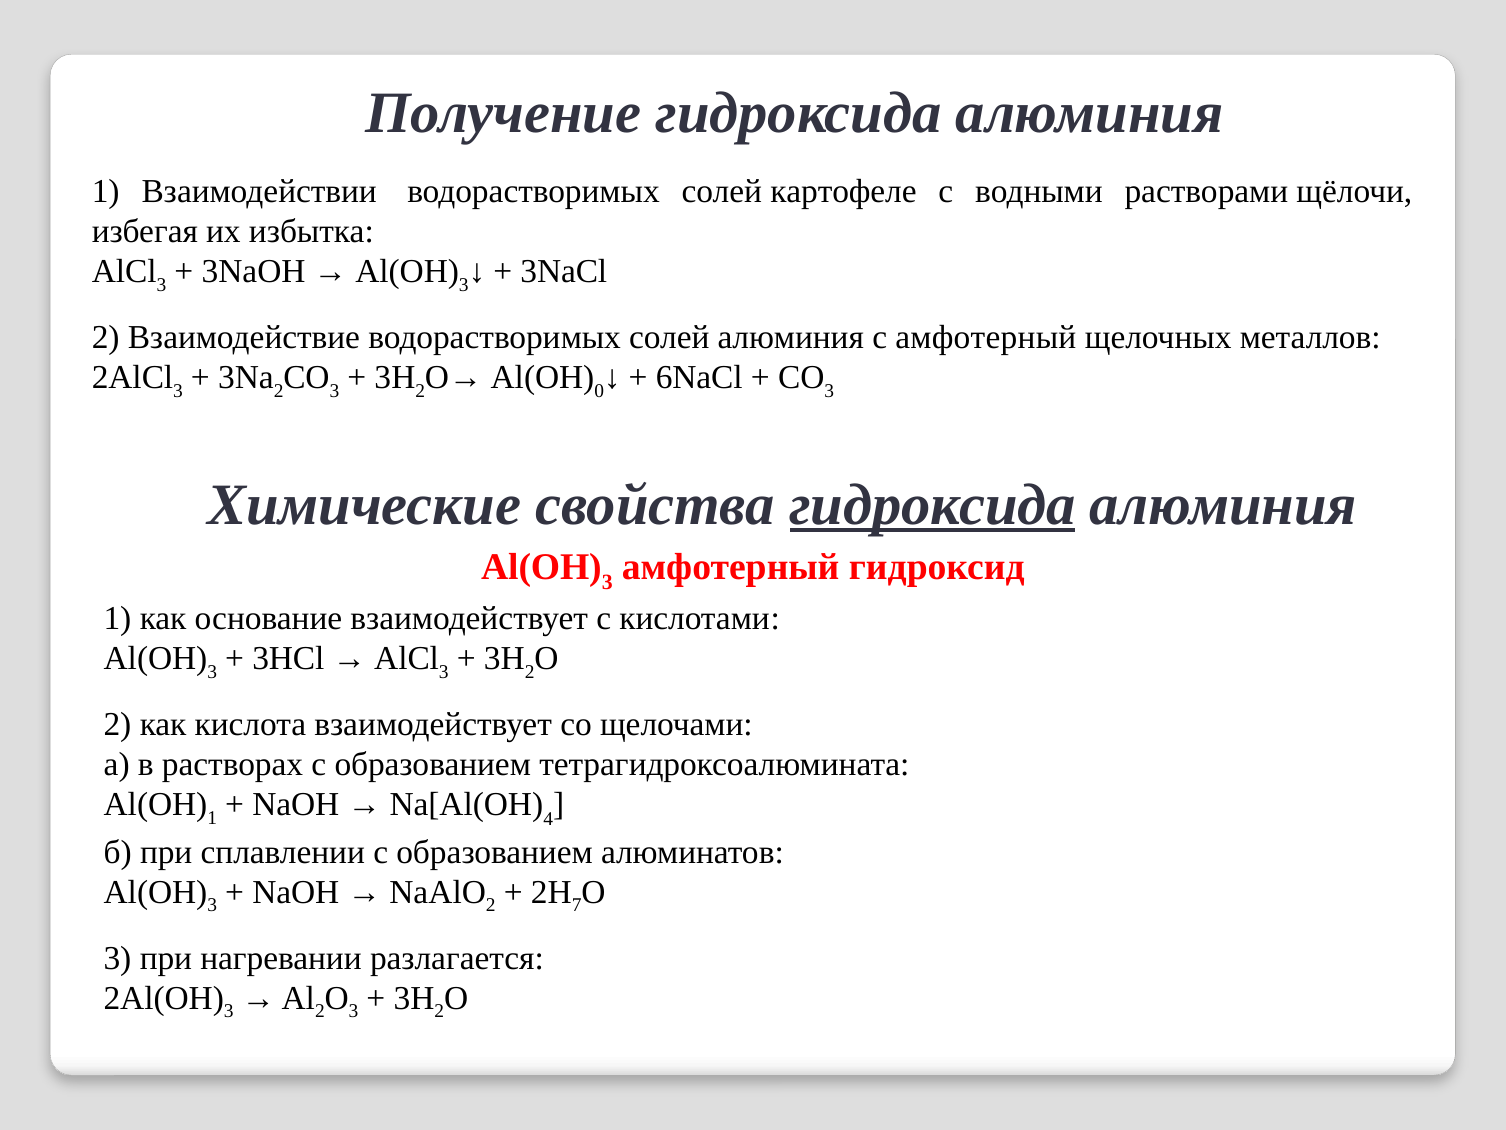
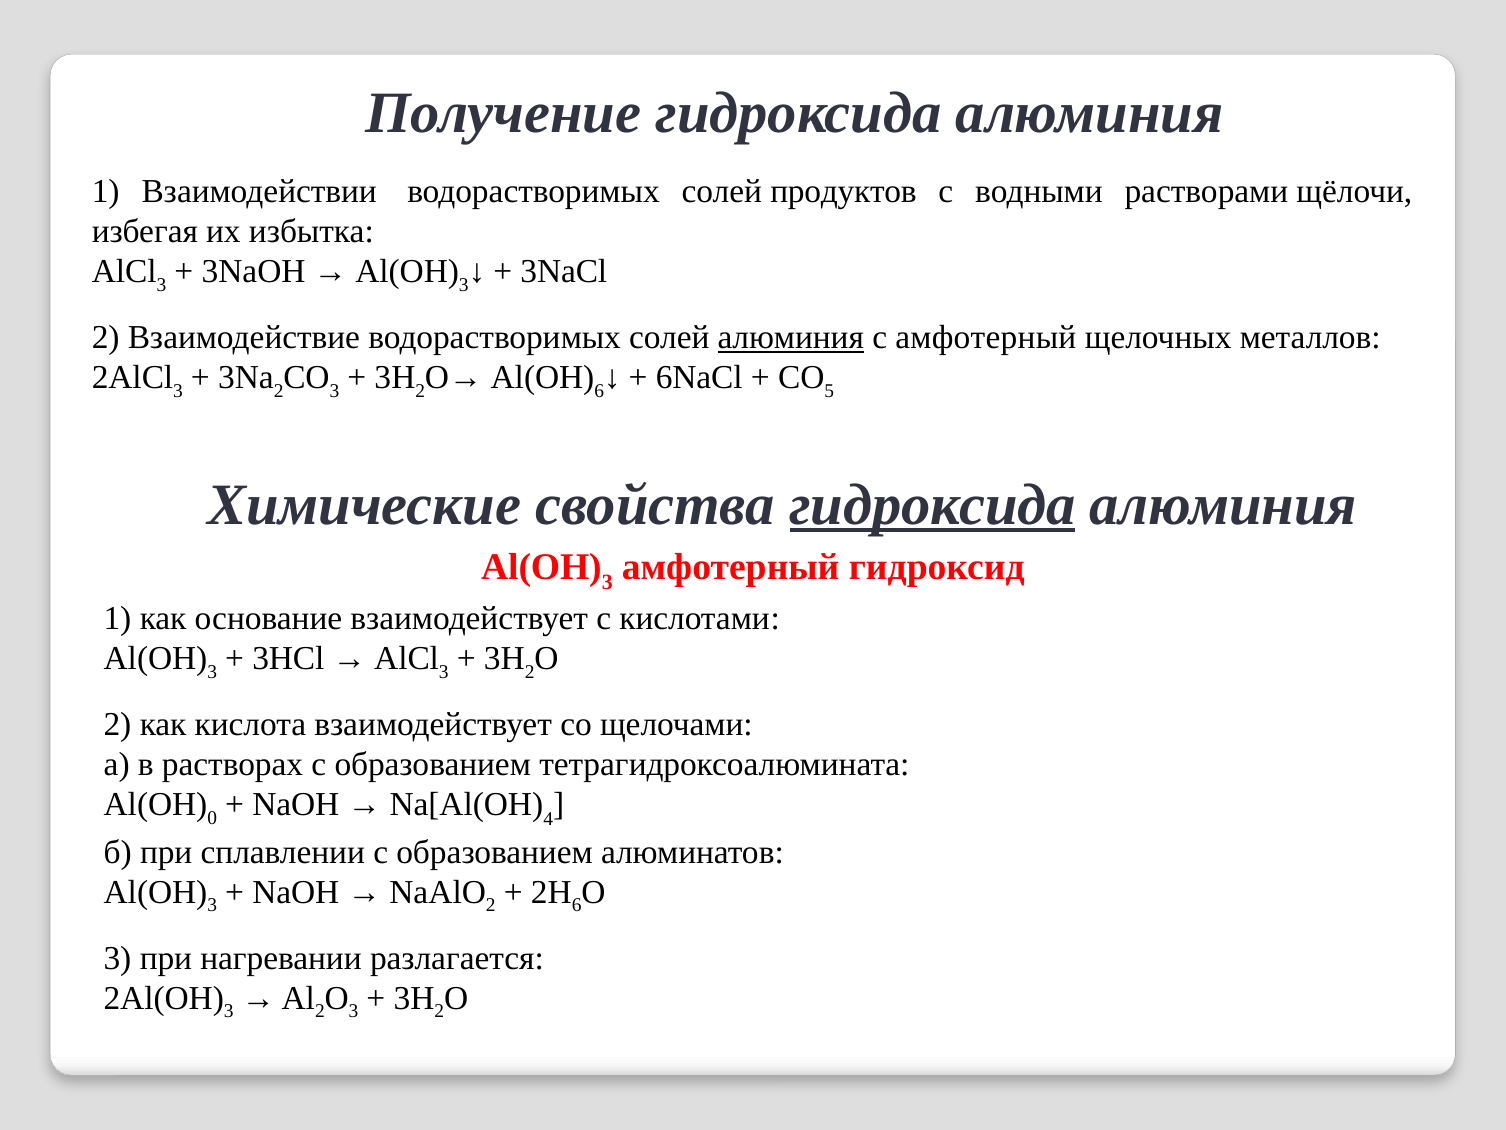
картофеле: картофеле -> продуктов (844, 191)
алюминия underline: none -> present (791, 337)
0: 0 -> 6 (599, 390)
3: 3 -> 5 (829, 390)
1: 1 -> 0 (212, 817)
7: 7 -> 6 (577, 905)
